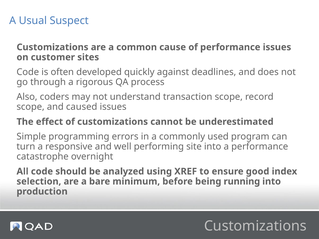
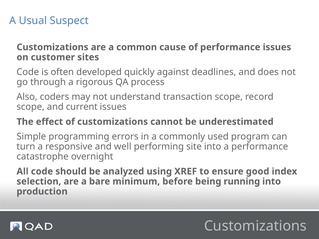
caused: caused -> current (82, 107)
